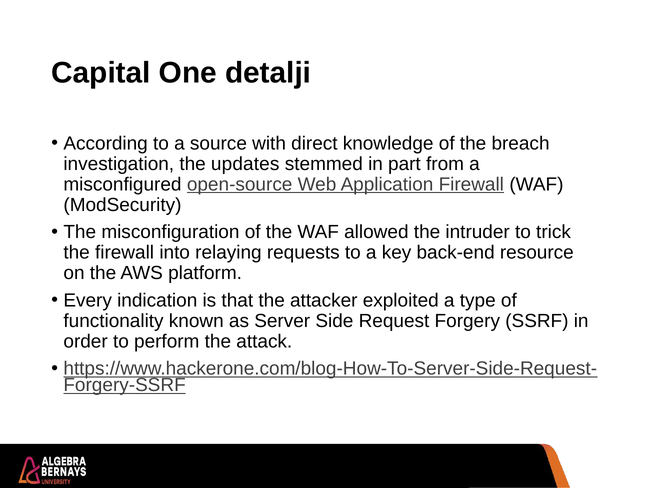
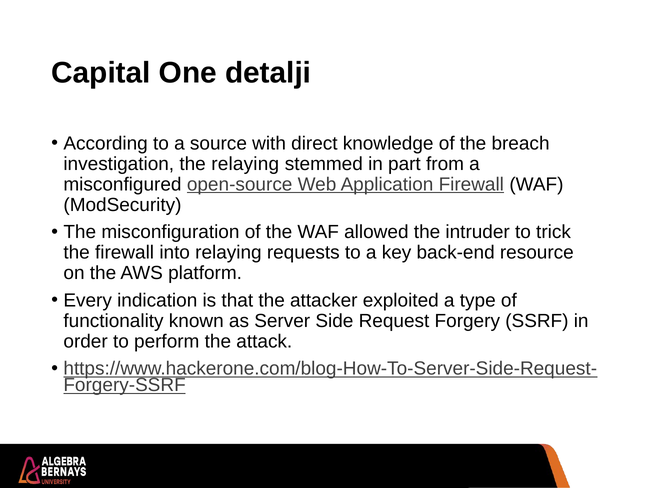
the updates: updates -> relaying (245, 164)
